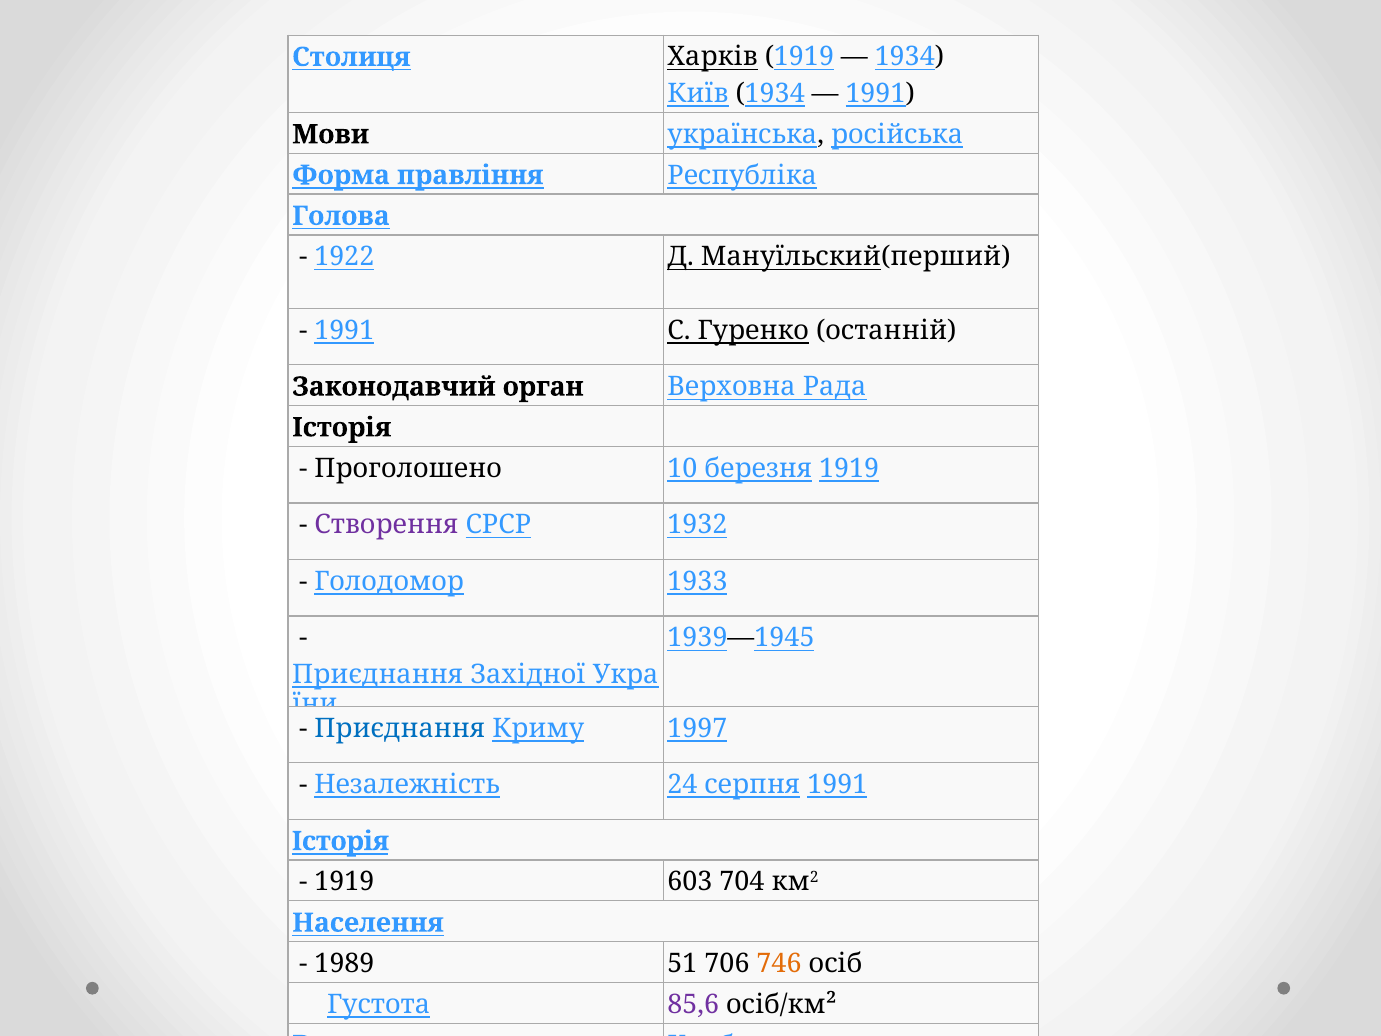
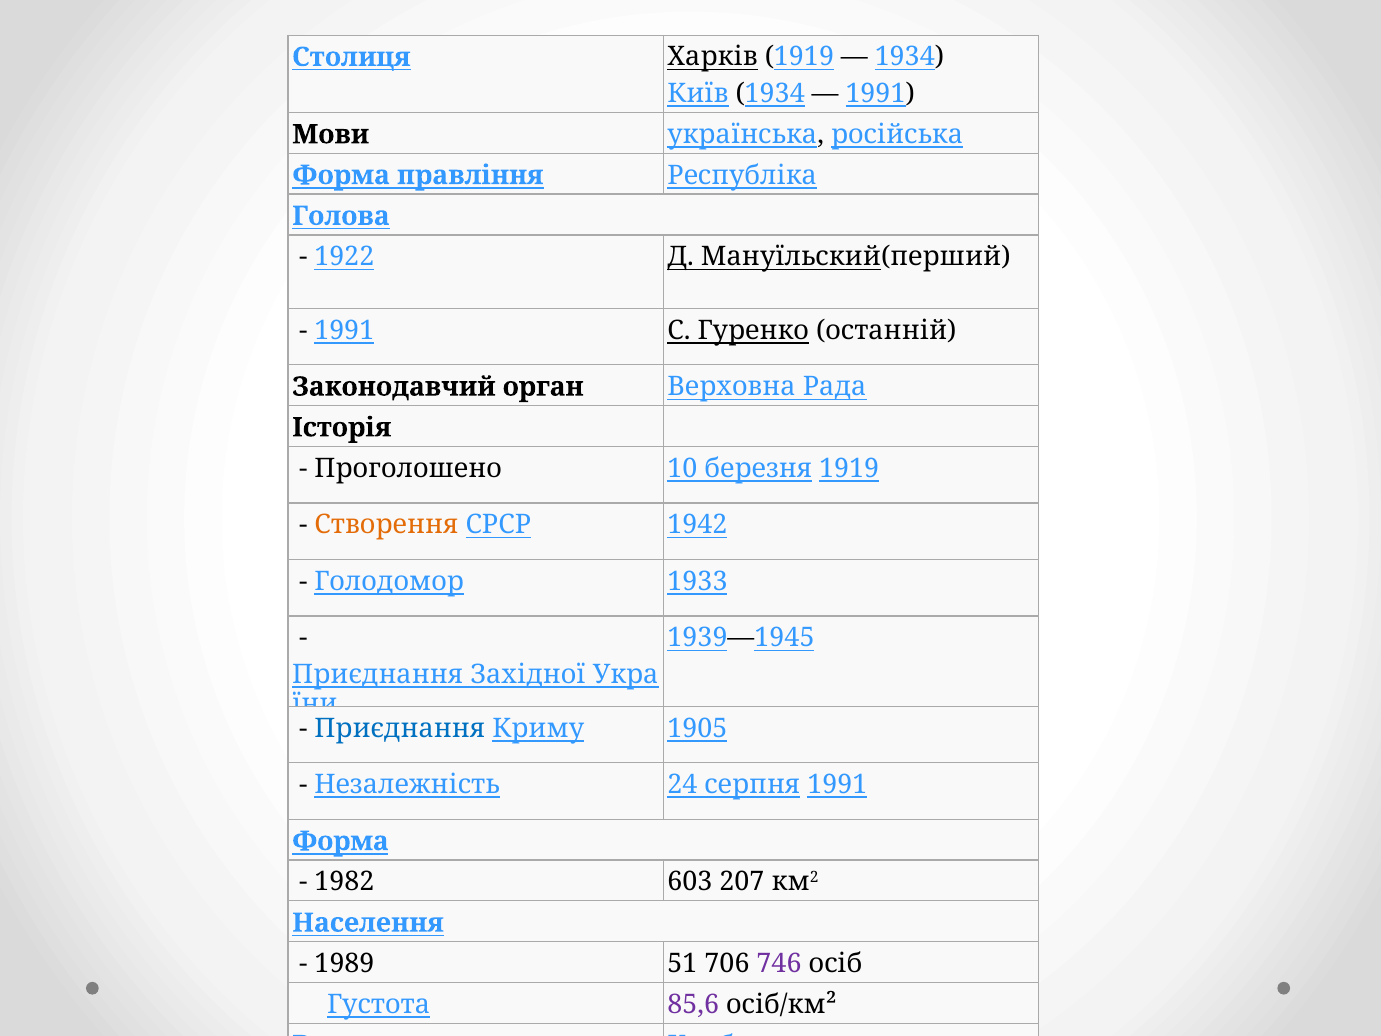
Створення colour: purple -> orange (386, 525)
1932: 1932 -> 1942 (697, 525)
1997: 1997 -> 1905 (697, 728)
Історія: Історія -> Форма (340, 841)
1919: 1919 -> 1982 (344, 882)
704: 704 -> 207 (742, 882)
746 colour: orange -> purple (779, 963)
